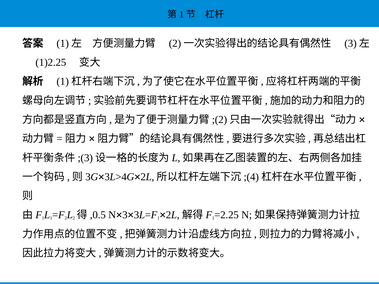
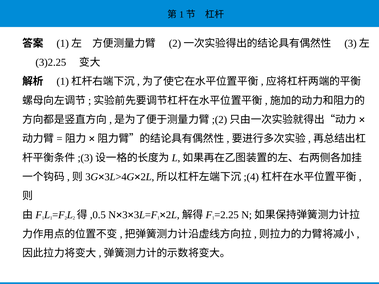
1)2.25: 1)2.25 -> 3)2.25 (51, 62)
